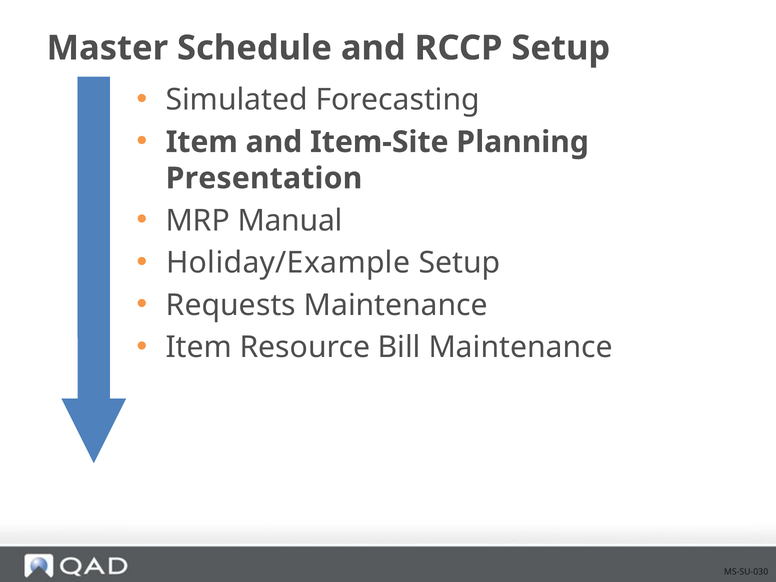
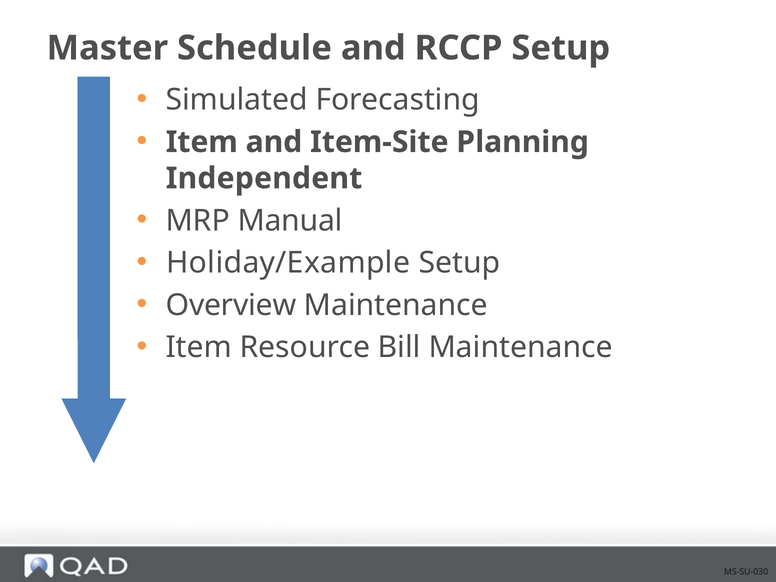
Presentation: Presentation -> Independent (264, 178)
Requests: Requests -> Overview (231, 305)
